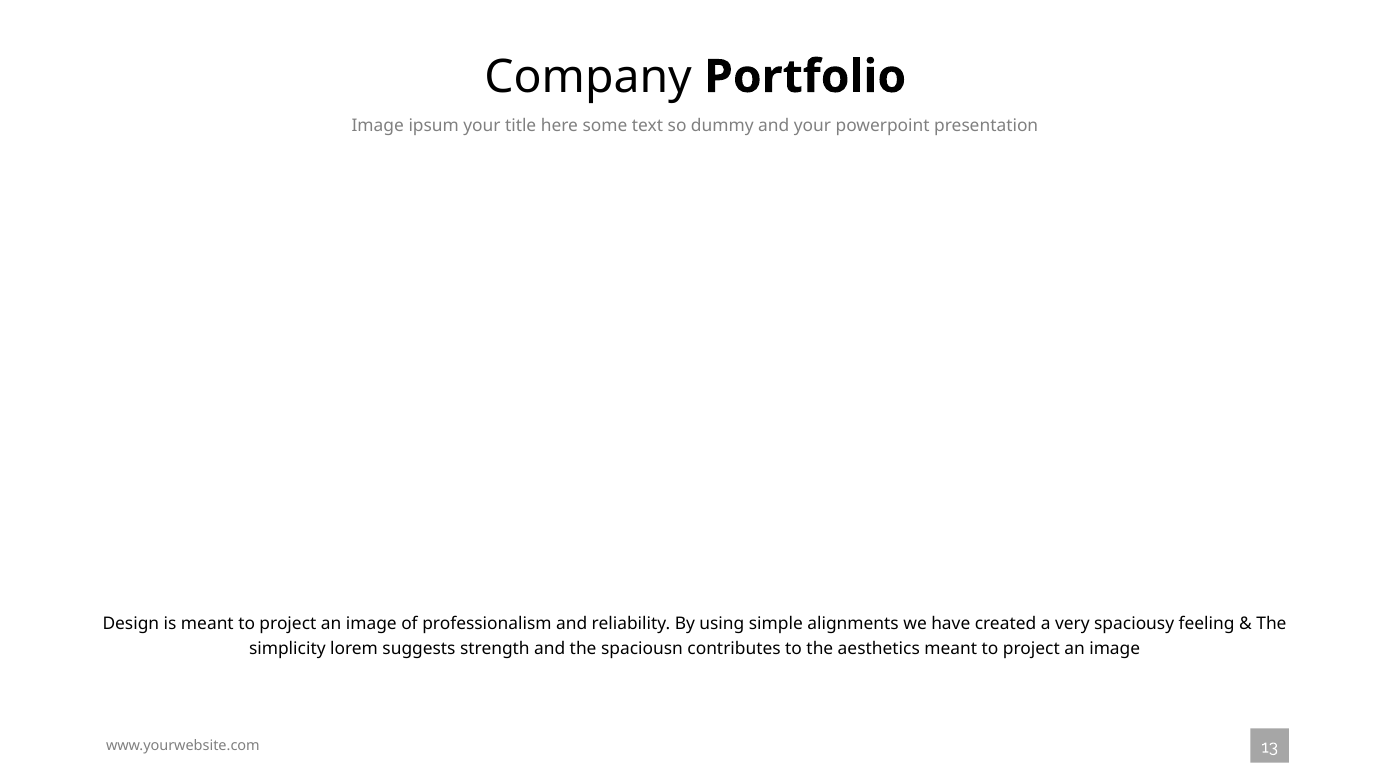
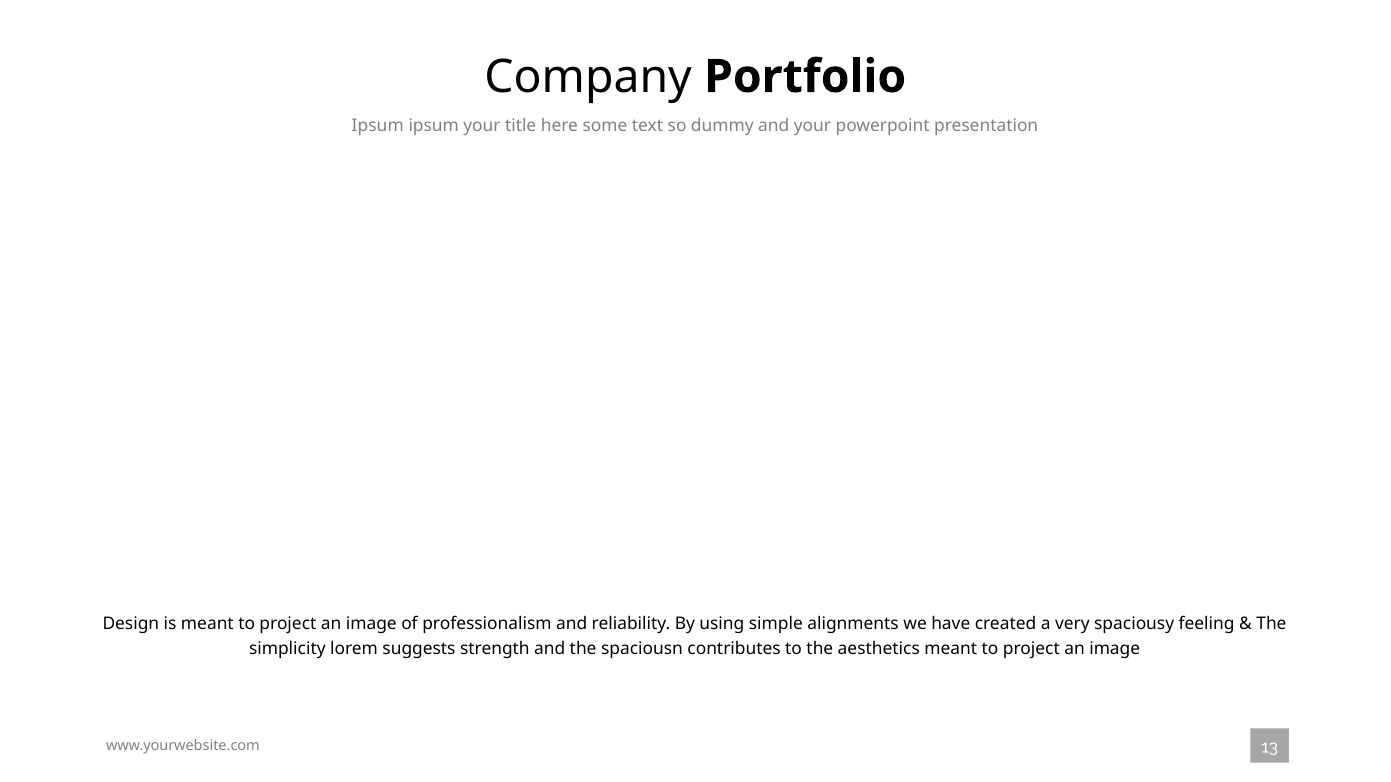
Image: Image -> Ipsum (378, 126)
